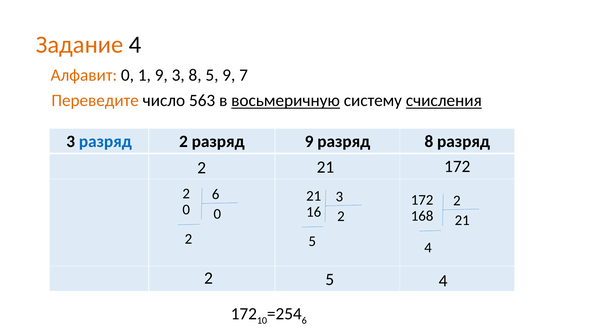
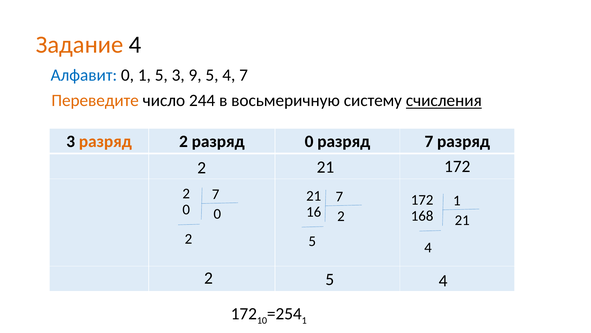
Алфавит colour: orange -> blue (84, 75)
1 9: 9 -> 5 (161, 75)
3 8: 8 -> 9 (195, 75)
5 9: 9 -> 4 (229, 75)
563: 563 -> 244 (202, 100)
восьмеричную underline: present -> none (286, 100)
разряд colour: blue -> orange (105, 141)
разряд 9: 9 -> 0 (309, 141)
разряд 8: 8 -> 7 (429, 141)
2 6: 6 -> 7 (216, 194)
21 3: 3 -> 7 (339, 196)
172 2: 2 -> 1 (457, 200)
6: 6 -> 1 (304, 320)
